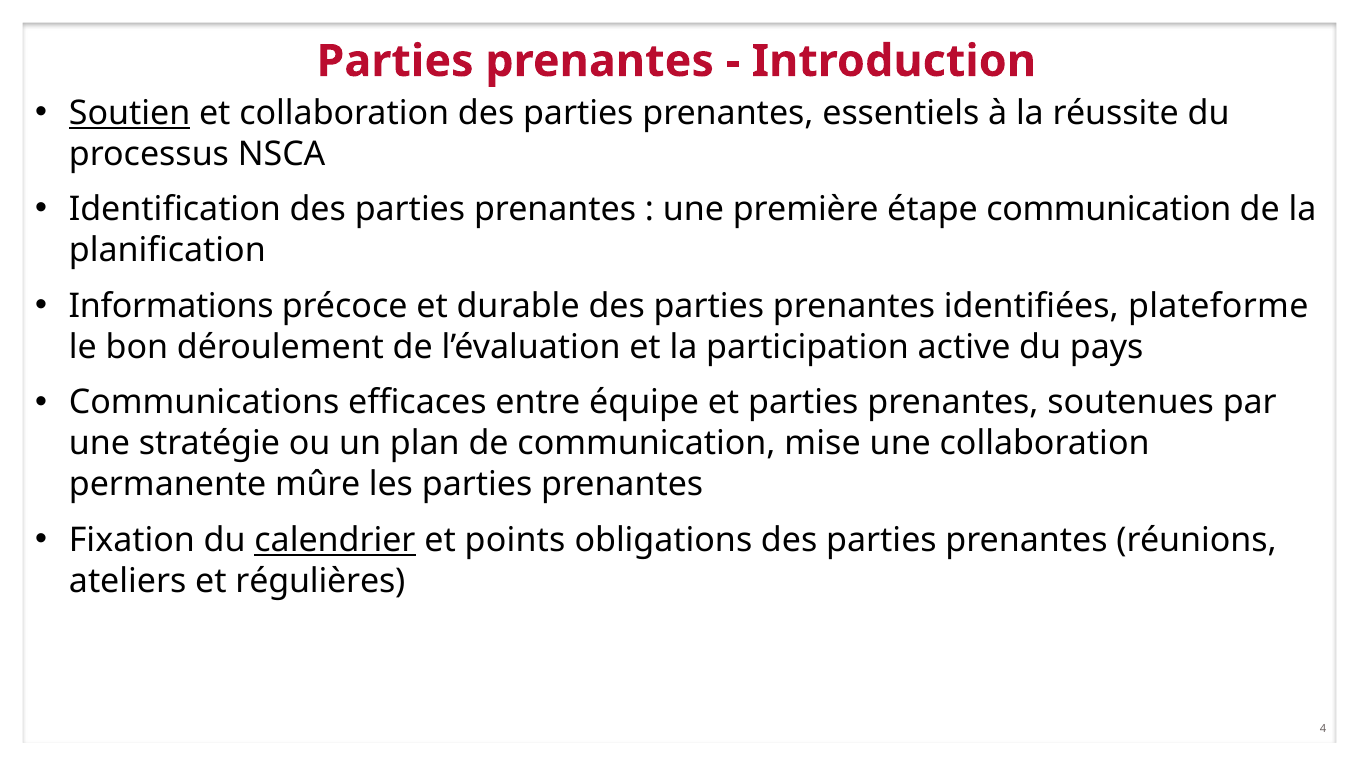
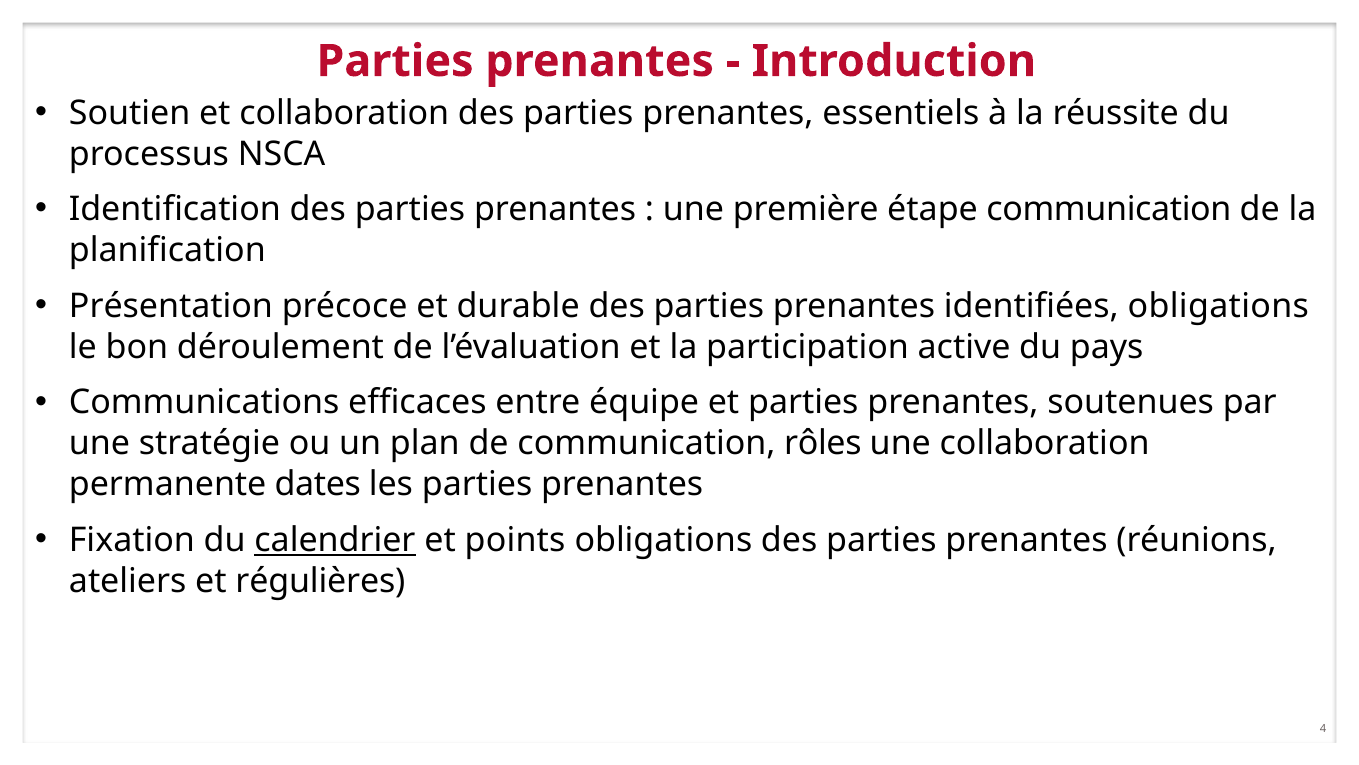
Soutien underline: present -> none (130, 113)
Informations: Informations -> Présentation (171, 306)
identifiées plateforme: plateforme -> obligations (1218, 306)
mise: mise -> rôles (823, 443)
mûre: mûre -> dates (318, 484)
